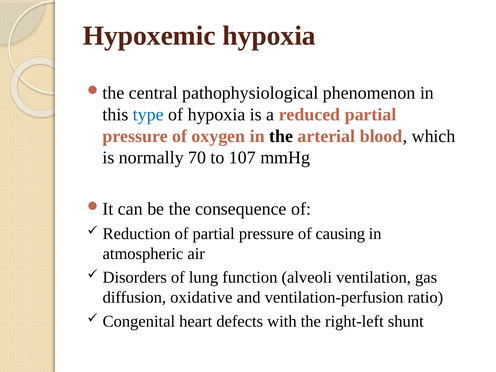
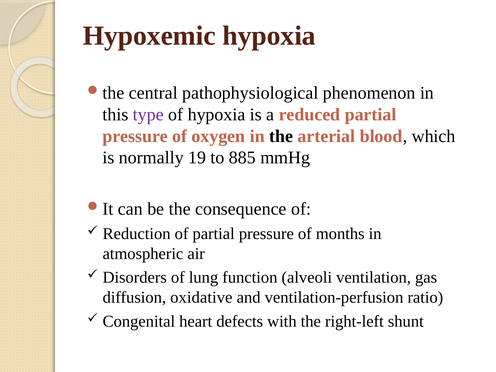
type colour: blue -> purple (148, 115)
70: 70 -> 19 (197, 158)
107: 107 -> 885 (242, 158)
causing: causing -> months (340, 234)
